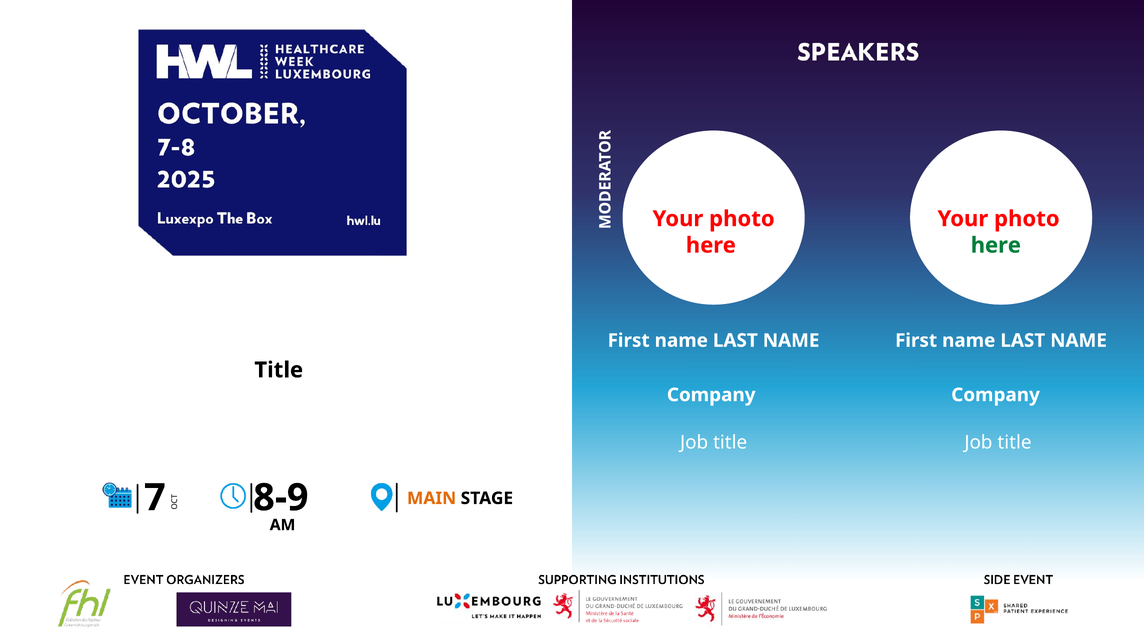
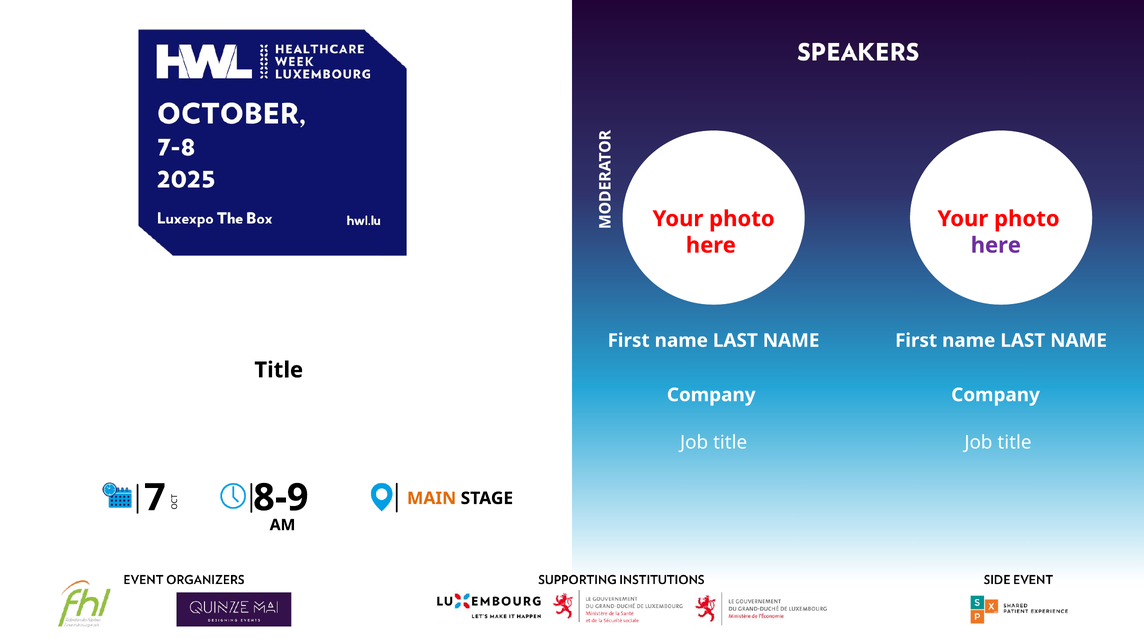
here colour: green -> purple (996, 245)
